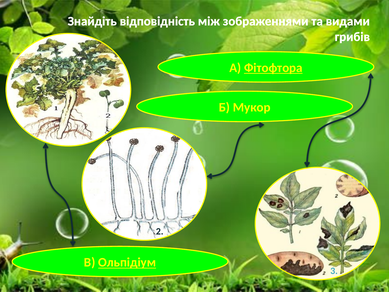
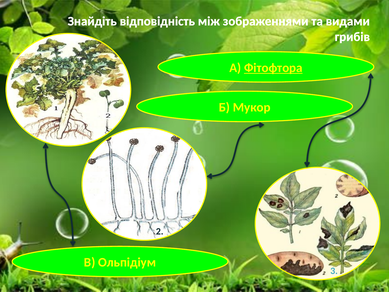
Ольпідіум underline: present -> none (127, 262)
